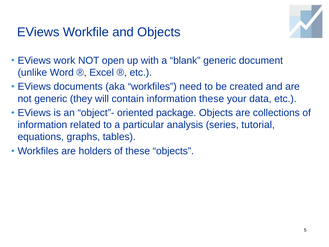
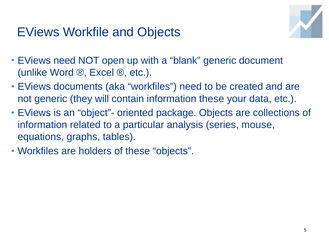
EViews work: work -> need (65, 60)
tutorial: tutorial -> mouse (258, 125)
